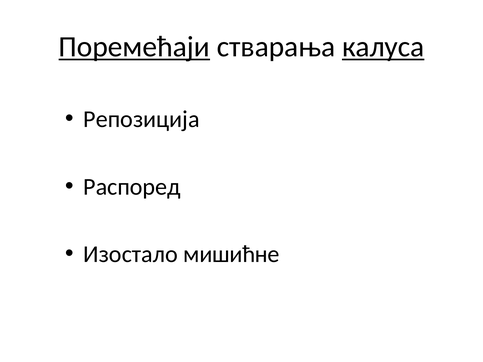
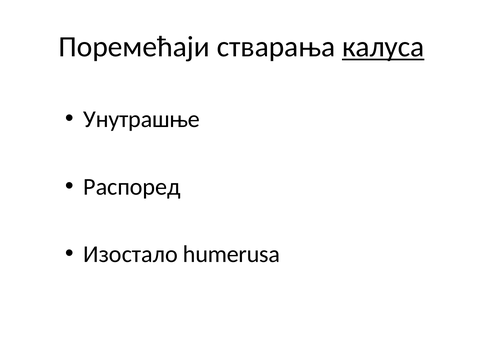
Поремећаји underline: present -> none (134, 47)
Репозиција: Репозиција -> Унутрашње (142, 119)
мишићне: мишићне -> humerusa (231, 254)
